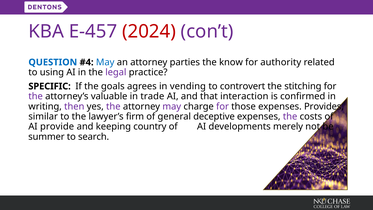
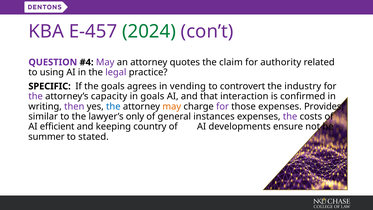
2024 colour: red -> green (149, 31)
QUESTION colour: blue -> purple (53, 62)
May colour: blue -> purple (105, 62)
parties: parties -> quotes (185, 62)
know: know -> claim (231, 62)
stitching: stitching -> industry (303, 86)
valuable: valuable -> capacity (109, 96)
in trade: trade -> goals (152, 96)
the colour: purple -> blue (113, 106)
may colour: purple -> orange (172, 106)
firm: firm -> only (135, 116)
deceptive: deceptive -> instances (214, 116)
provide: provide -> efficient (57, 127)
merely: merely -> ensure (288, 127)
search: search -> stated (93, 137)
